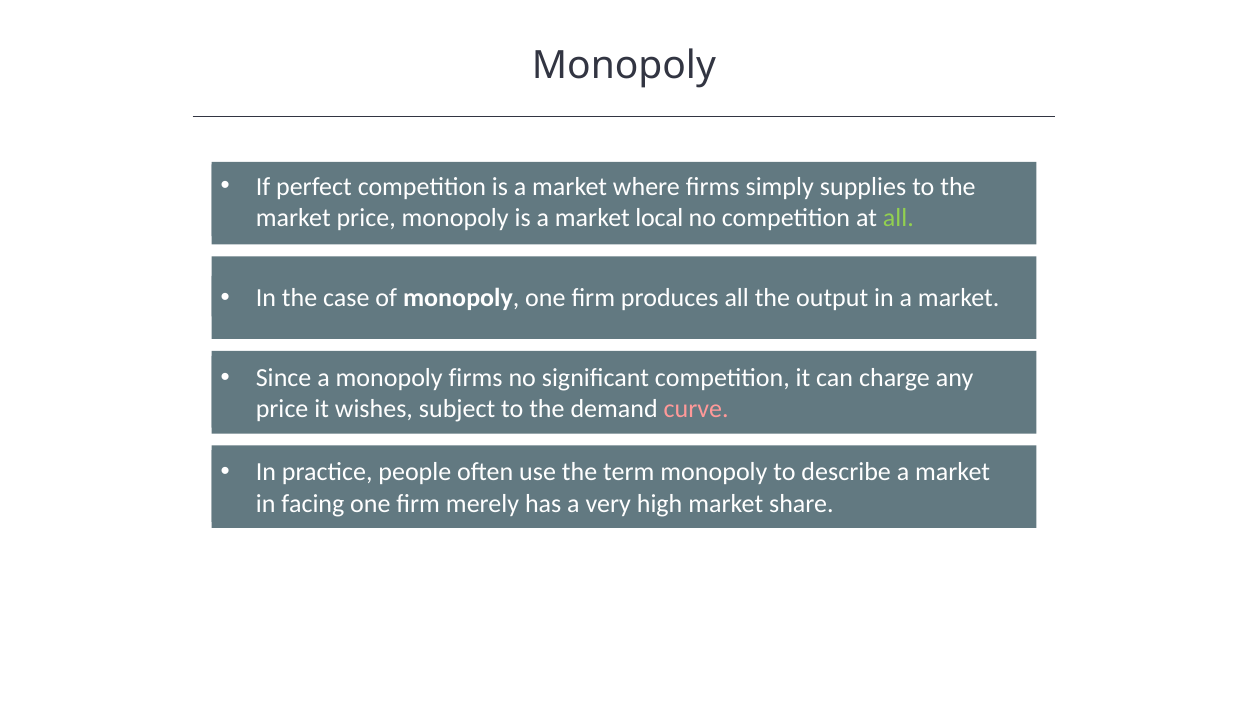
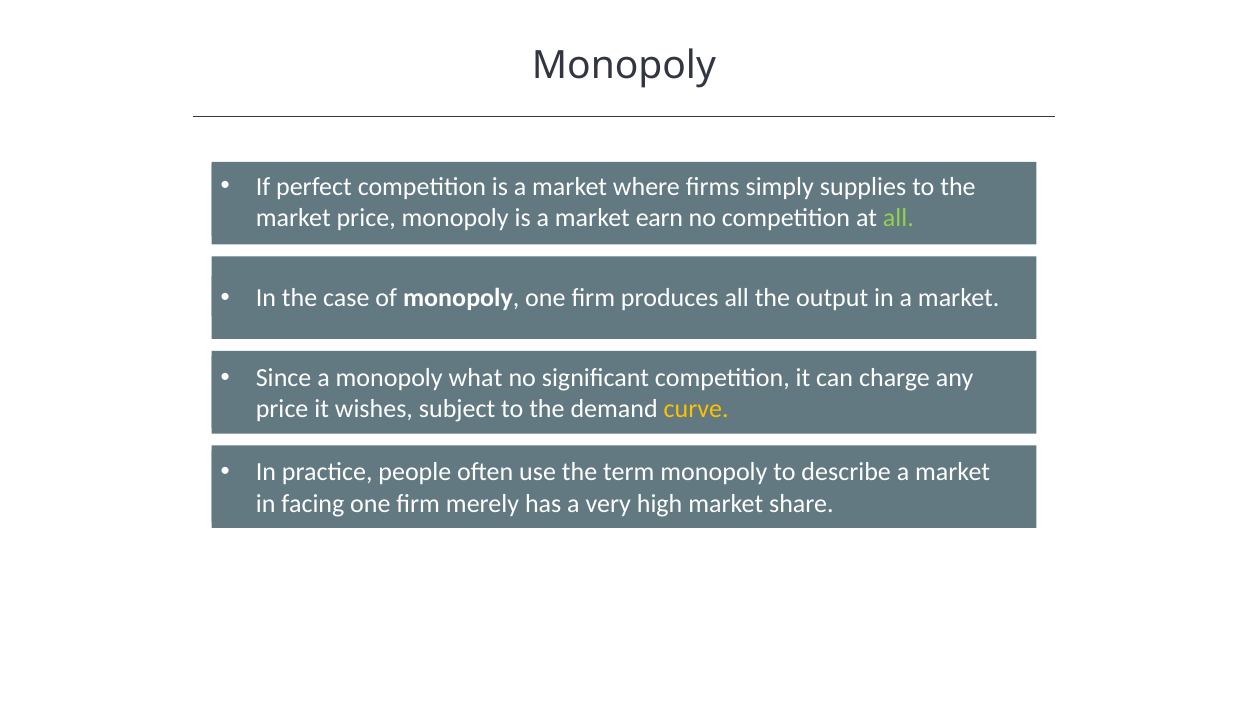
local: local -> earn (659, 218)
monopoly firms: firms -> what (475, 378)
curve colour: pink -> yellow (696, 409)
